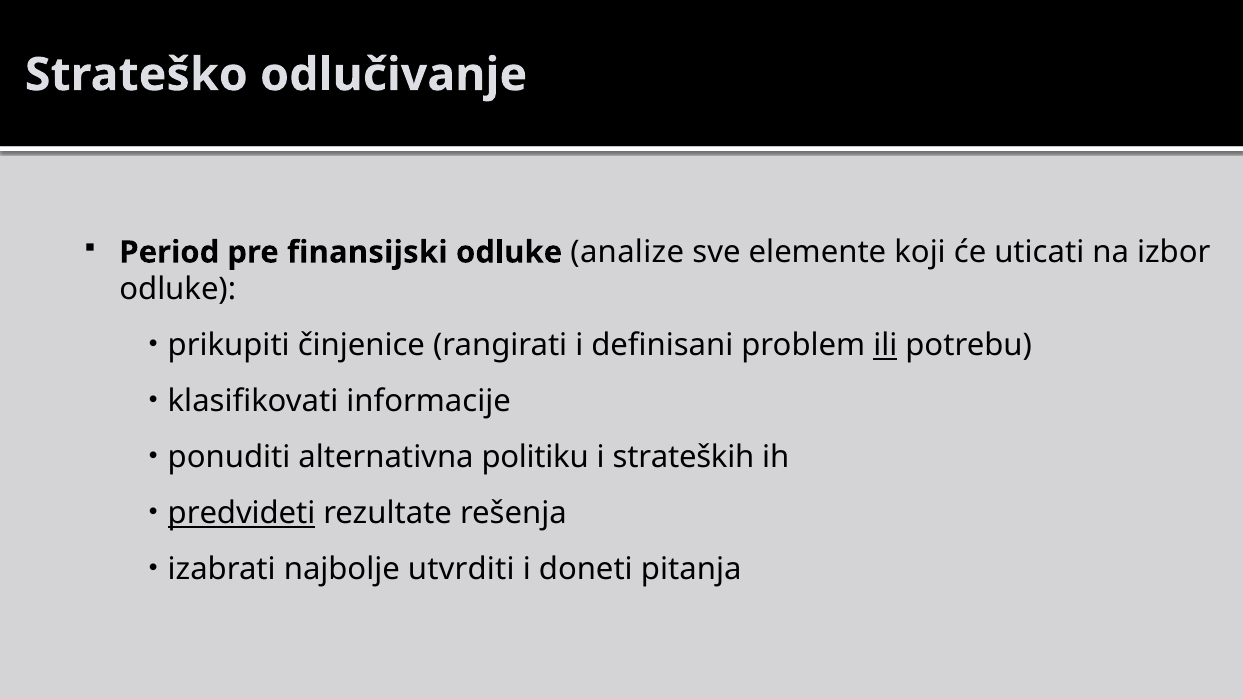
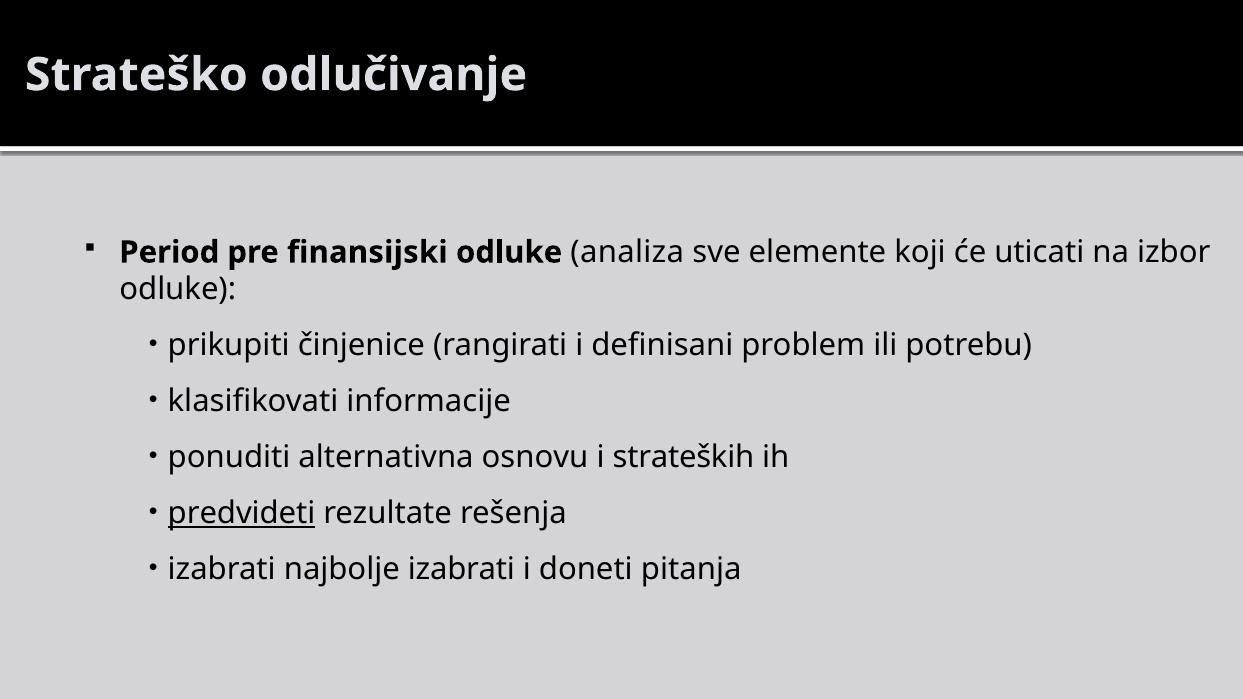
analize: analize -> analiza (627, 252)
ili underline: present -> none (885, 346)
politiku: politiku -> osnovu (535, 457)
najbolje utvrditi: utvrditi -> izabrati (461, 569)
